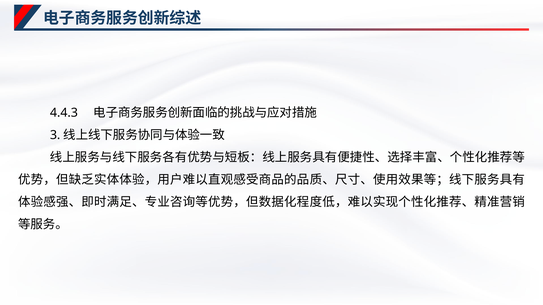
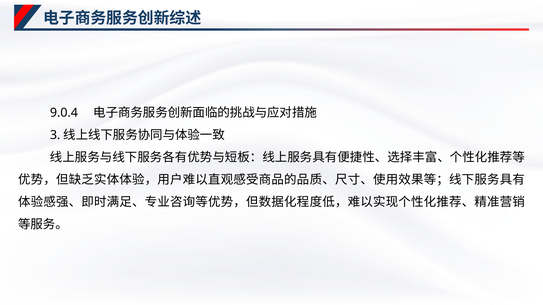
4.4.3: 4.4.3 -> 9.0.4 (64, 113)
